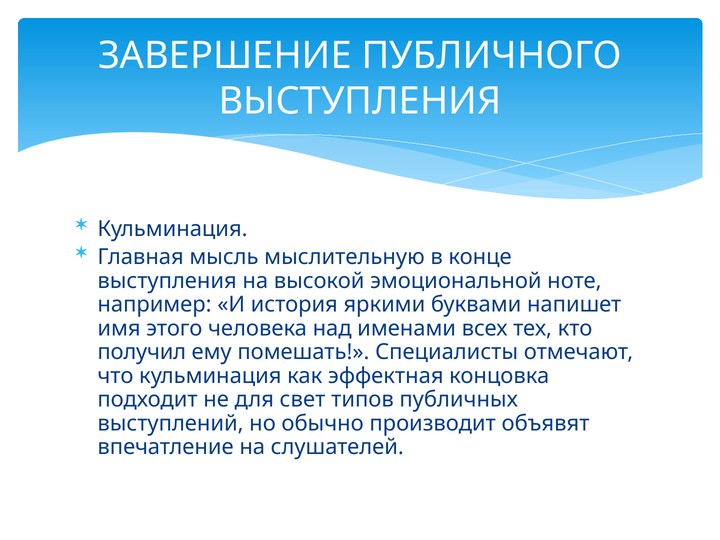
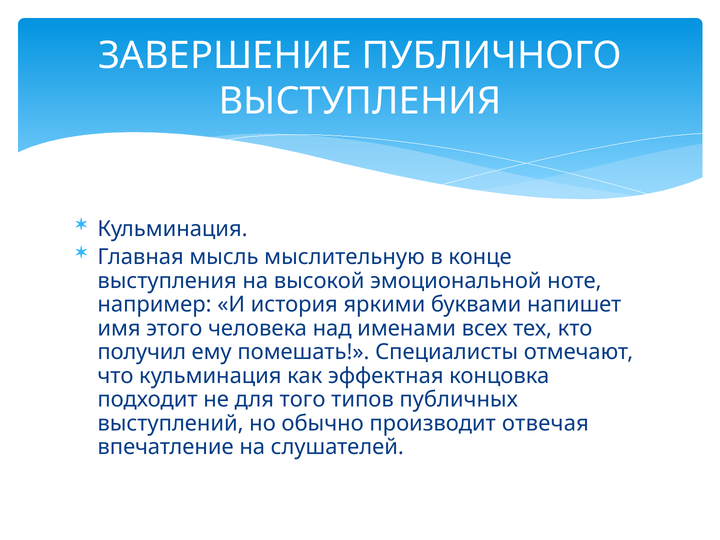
свет: свет -> того (303, 400)
объявят: объявят -> отвечая (545, 423)
